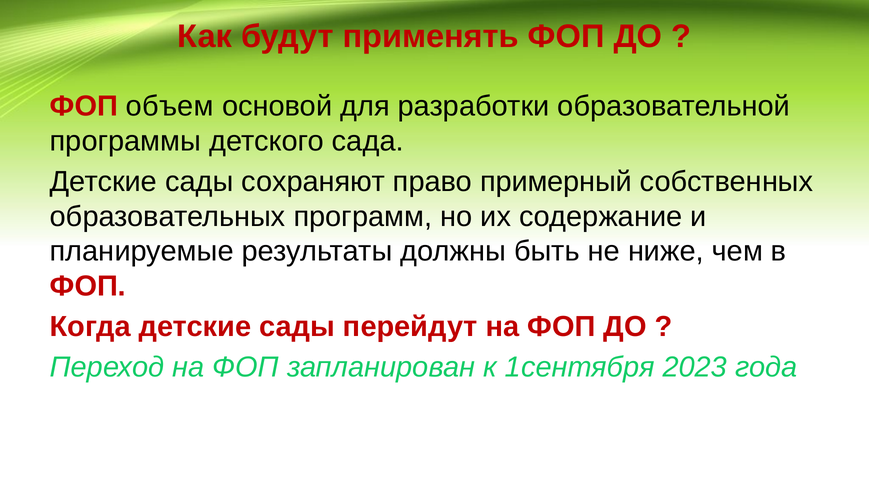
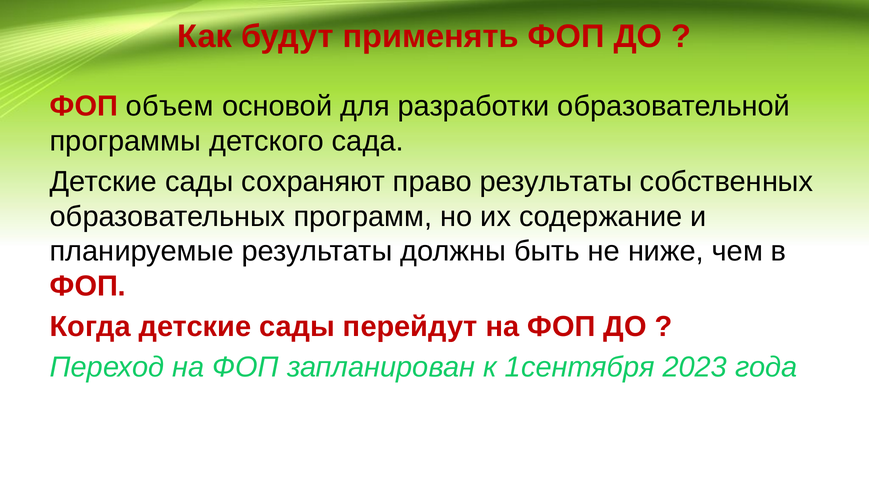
право примерный: примерный -> результаты (556, 182)
